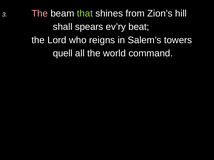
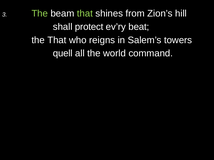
The colour: pink -> light green (40, 14)
spears: spears -> protect (89, 27)
the Lord: Lord -> That (57, 40)
